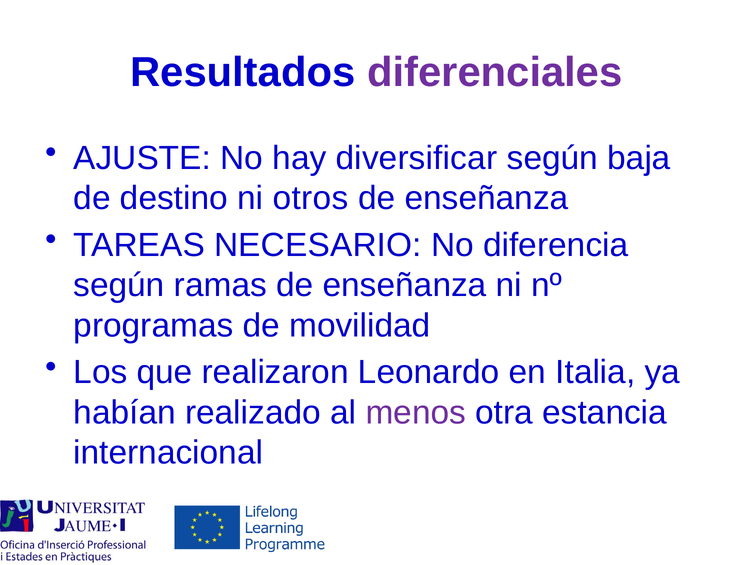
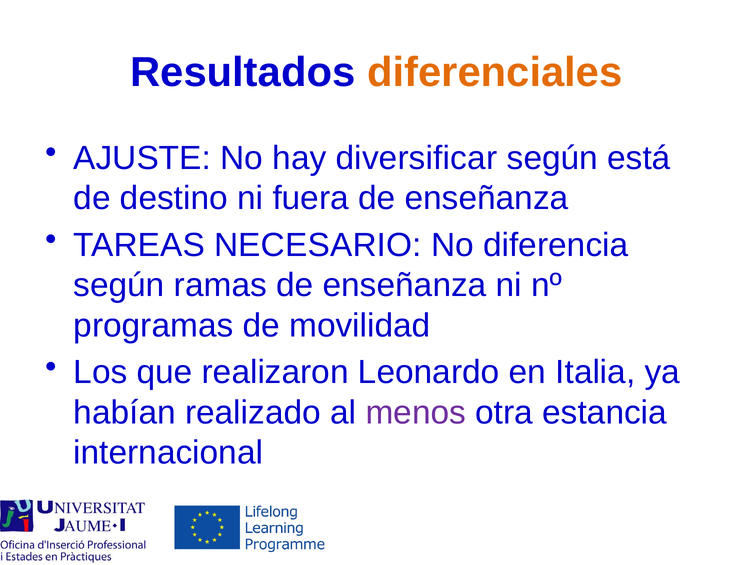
diferenciales colour: purple -> orange (495, 73)
baja: baja -> está (639, 158)
otros: otros -> fuera (311, 198)
